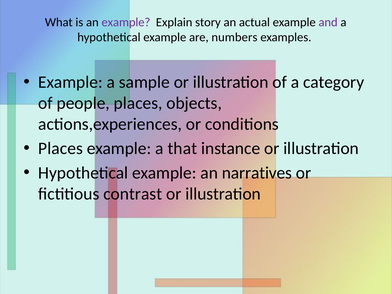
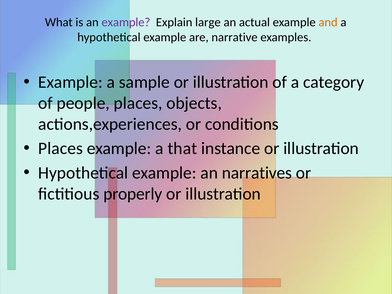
story: story -> large (208, 22)
and colour: purple -> orange (328, 22)
numbers: numbers -> narrative (235, 37)
contrast: contrast -> properly (133, 194)
